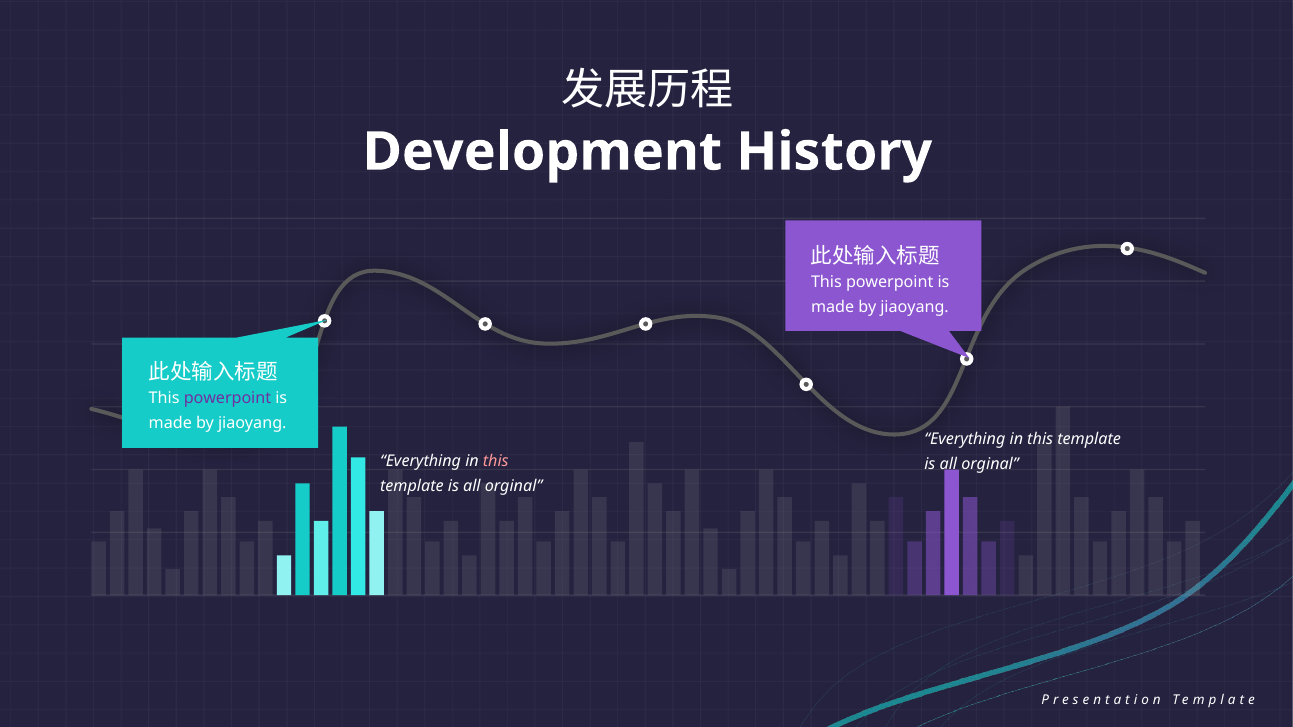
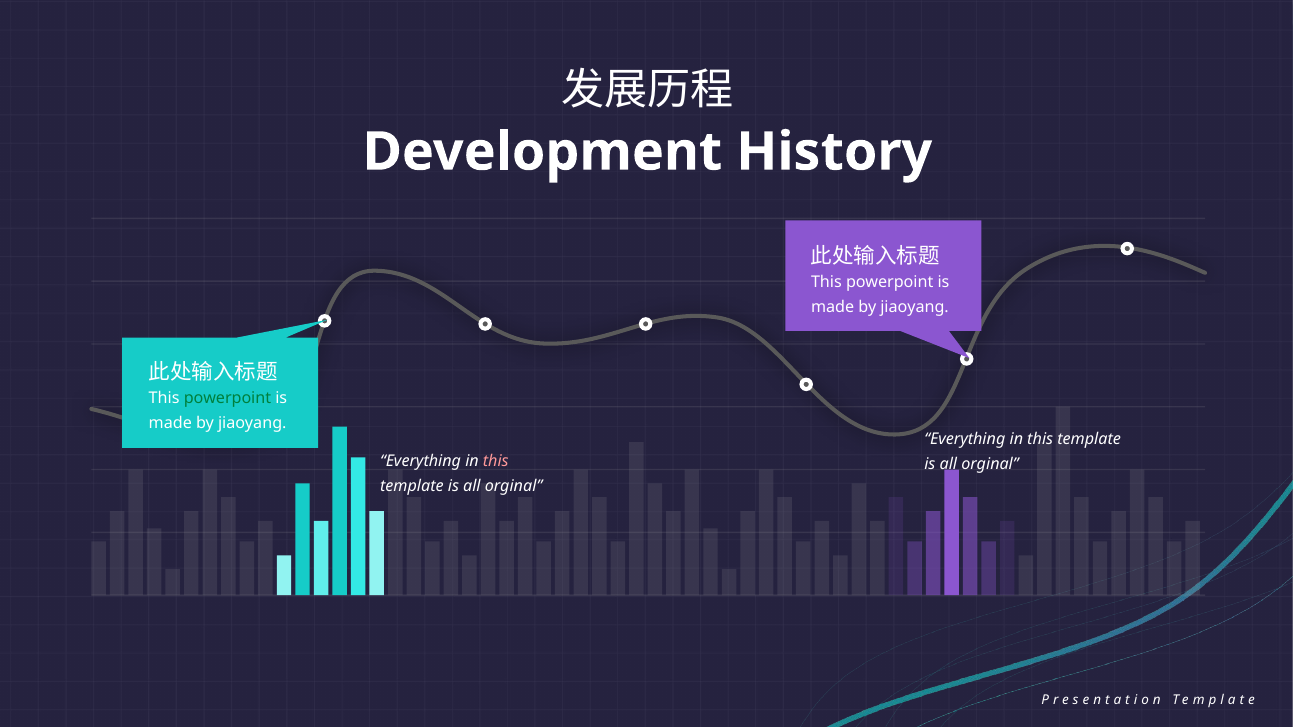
powerpoint colour: purple -> green (227, 398)
